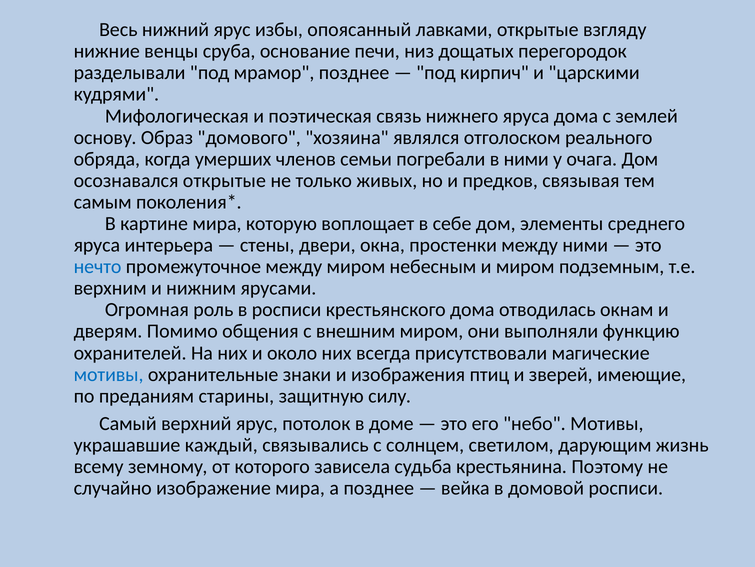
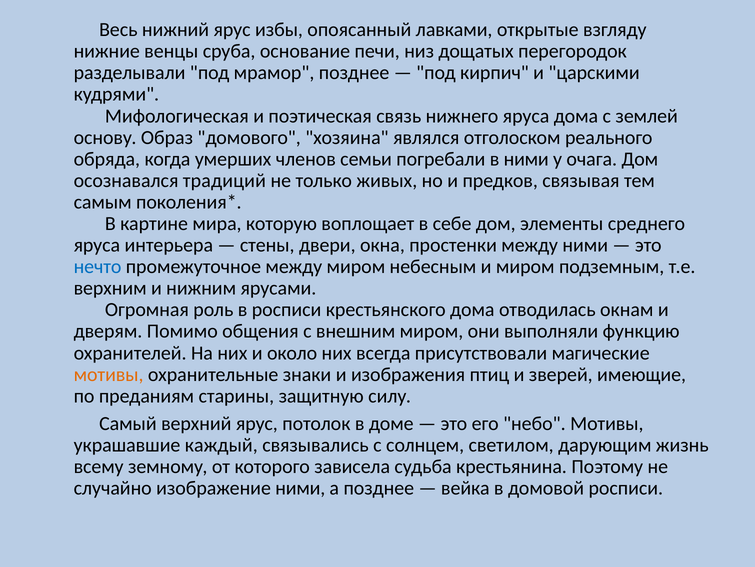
осознавался открытые: открытые -> традиций (224, 180)
мотивы colour: blue -> orange (109, 374)
изображение мира: мира -> ними (300, 488)
